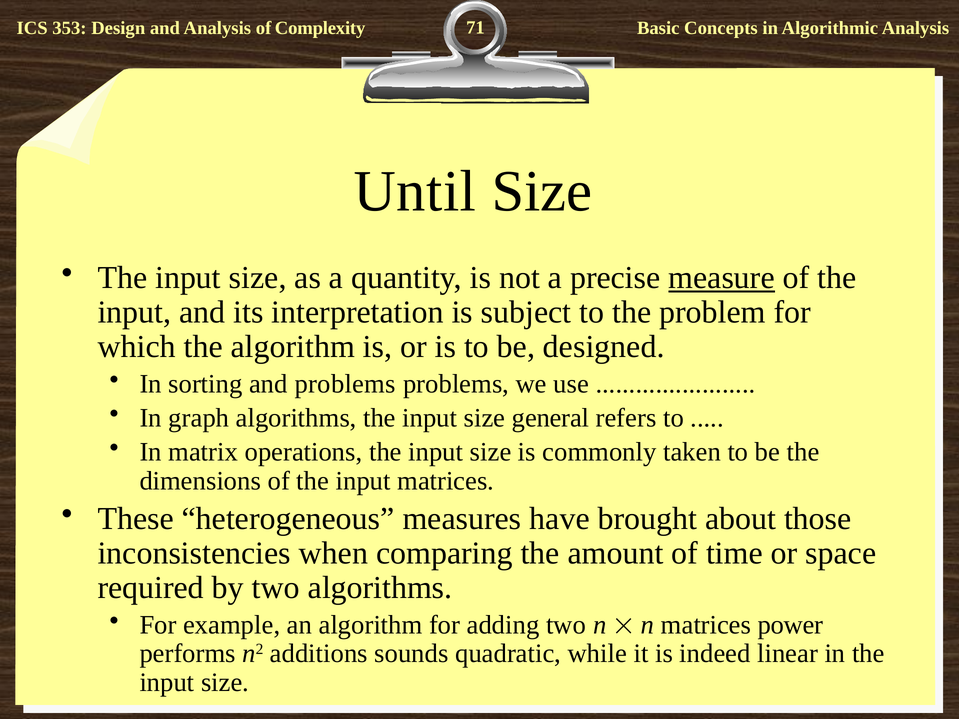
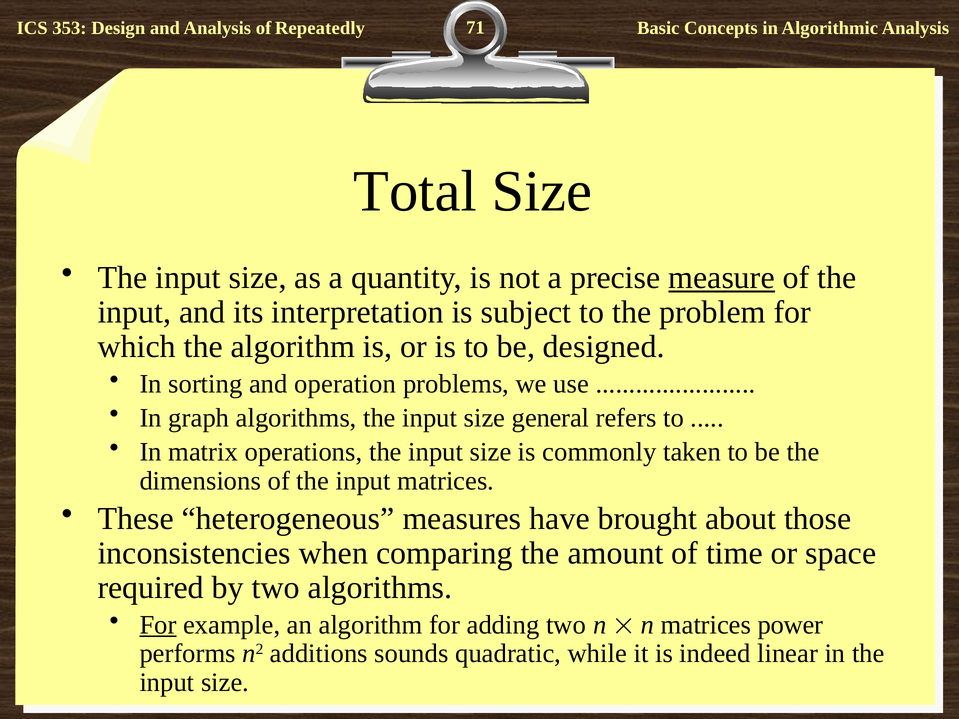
Complexity: Complexity -> Repeatedly (320, 28)
Until: Until -> Total (415, 192)
and problems: problems -> operation (345, 384)
For underline: none -> present (158, 625)
